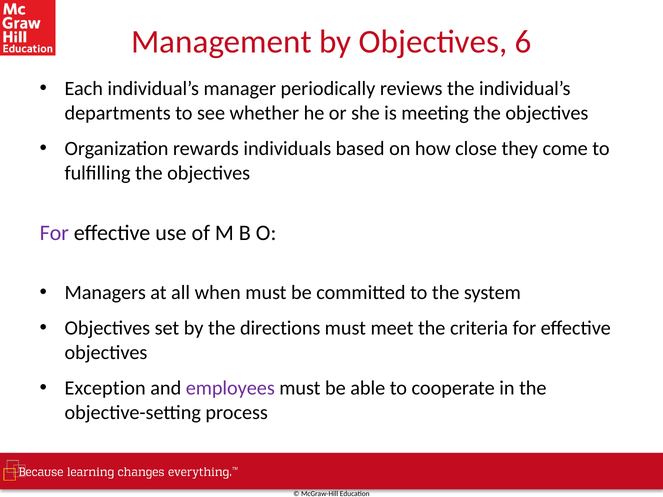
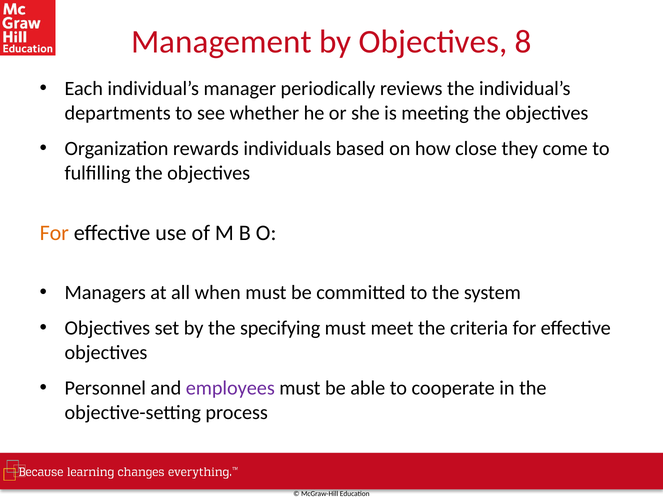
6: 6 -> 8 (523, 42)
For colour: purple -> orange (54, 233)
directions: directions -> specifying (280, 328)
Exception: Exception -> Personnel (105, 388)
